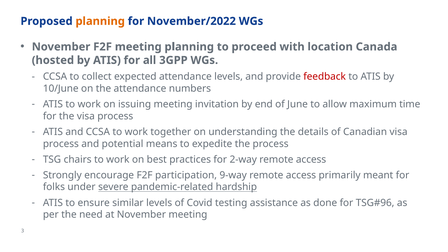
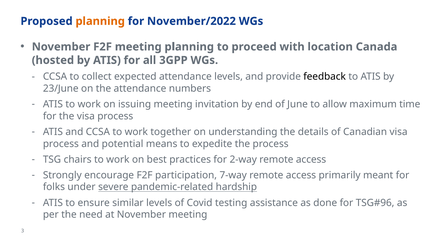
feedback colour: red -> black (325, 77)
10/June: 10/June -> 23/June (61, 89)
9-way: 9-way -> 7-way (233, 175)
